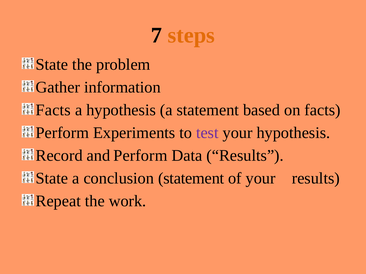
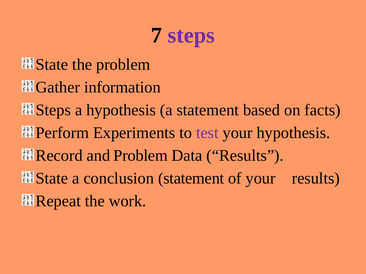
steps colour: orange -> purple (191, 35)
Facts: Facts -> Steps (53, 110)
and Perform: Perform -> Problem (141, 156)
